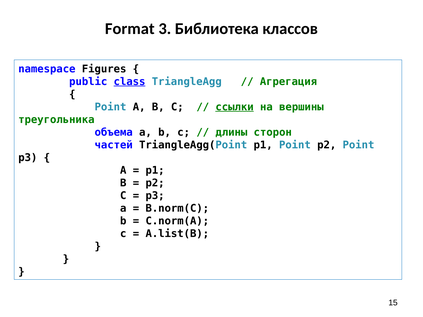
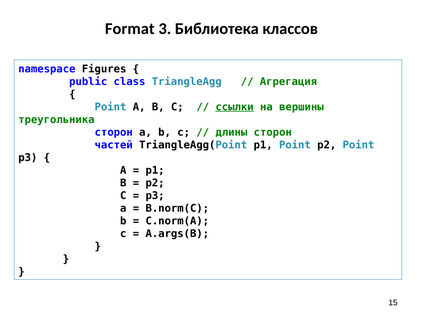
class underline: present -> none (130, 82)
объема: объема -> сторон (114, 132)
A.list(B: A.list(B -> A.args(B (177, 234)
